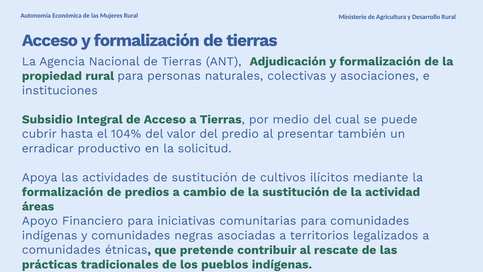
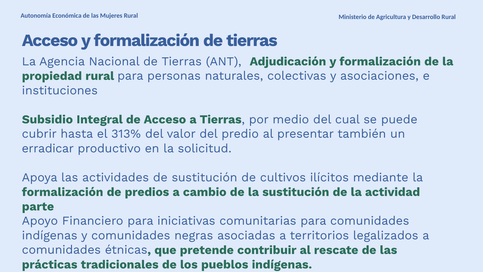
104%: 104% -> 313% (126, 134)
áreas: áreas -> parte (38, 206)
